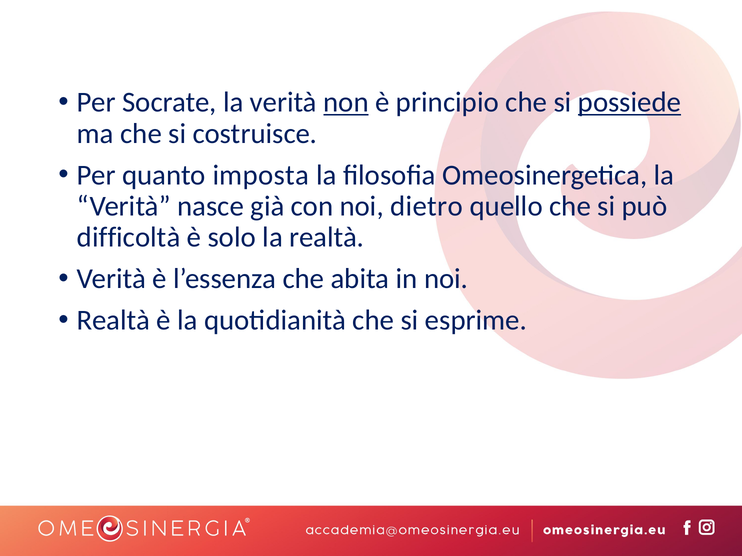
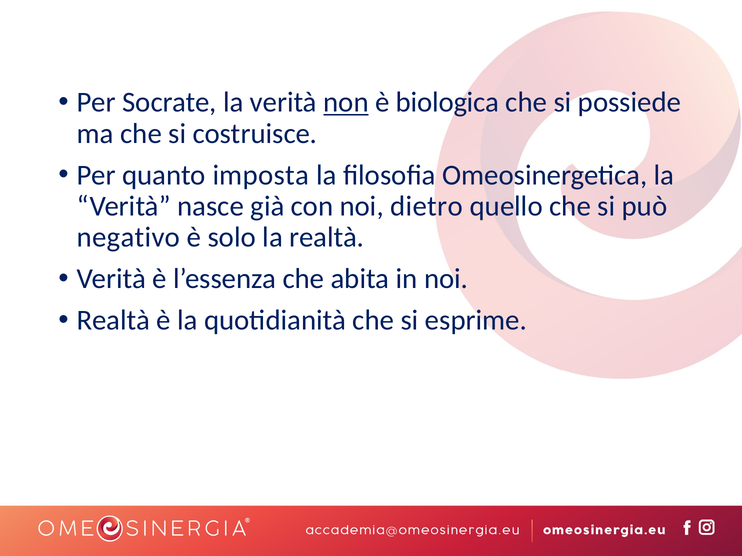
principio: principio -> biologica (448, 103)
possiede underline: present -> none (630, 103)
difficoltà: difficoltà -> negativo (129, 238)
